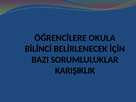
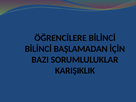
ÖĞRENCİLERE OKULA: OKULA -> BİLİNCİ (102, 38)
BELİRLENECEK: BELİRLENECEK -> BAŞLAMADAN (81, 49)
